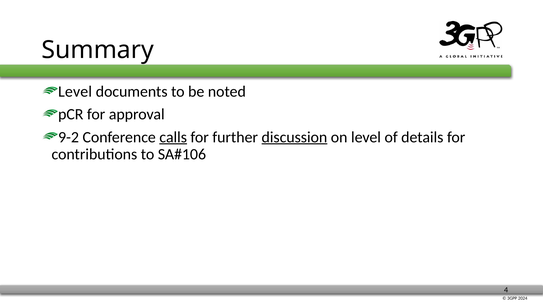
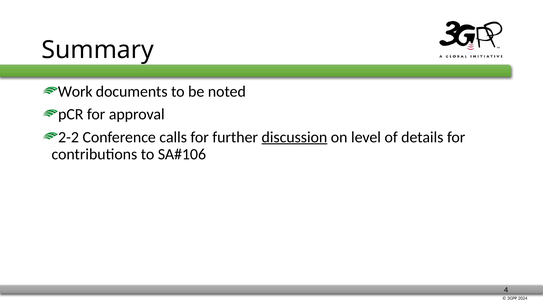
Level: Level -> Work (75, 92)
9-2: 9-2 -> 2-2 (69, 137)
calls underline: present -> none (173, 137)
